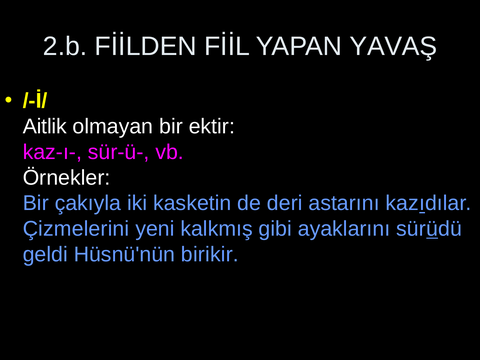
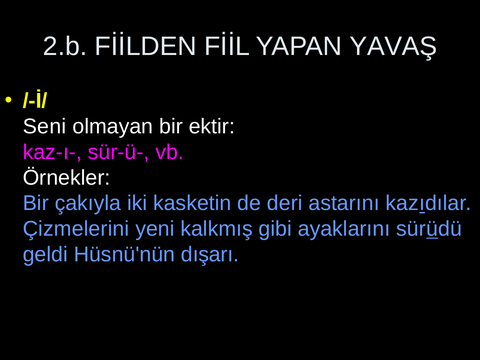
Aitlik: Aitlik -> Seni (45, 126)
birikir: birikir -> dışarı (210, 255)
